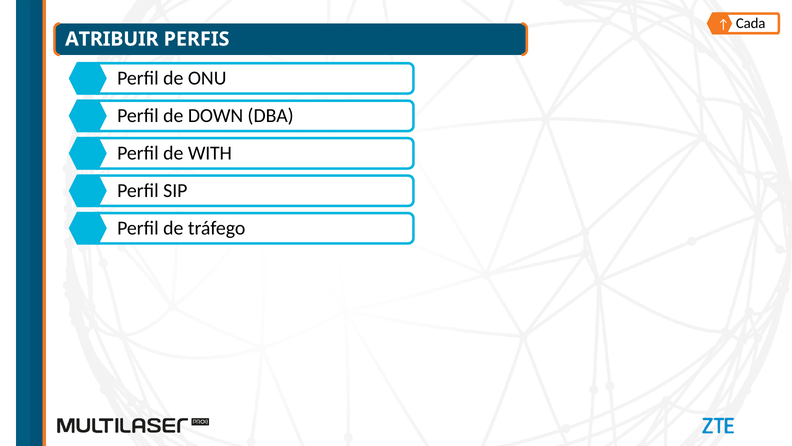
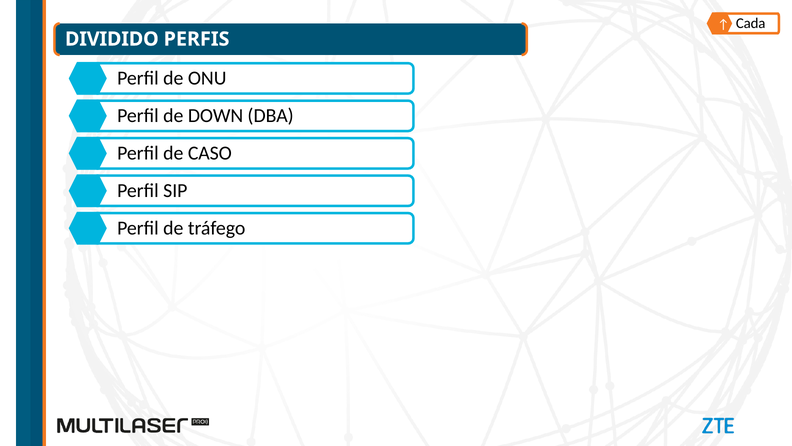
ATRIBUIR: ATRIBUIR -> DIVIDIDO (112, 39)
WITH: WITH -> CASO (210, 153)
